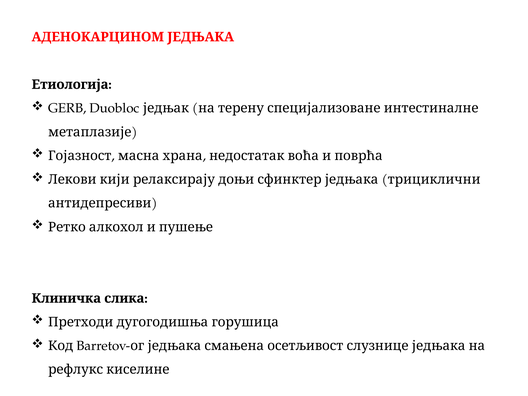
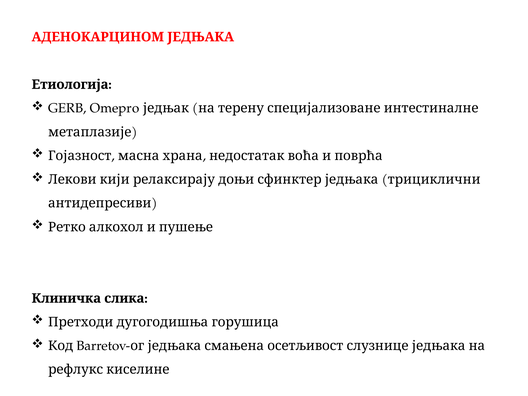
Duobloc: Duobloc -> Omepro (115, 108)
